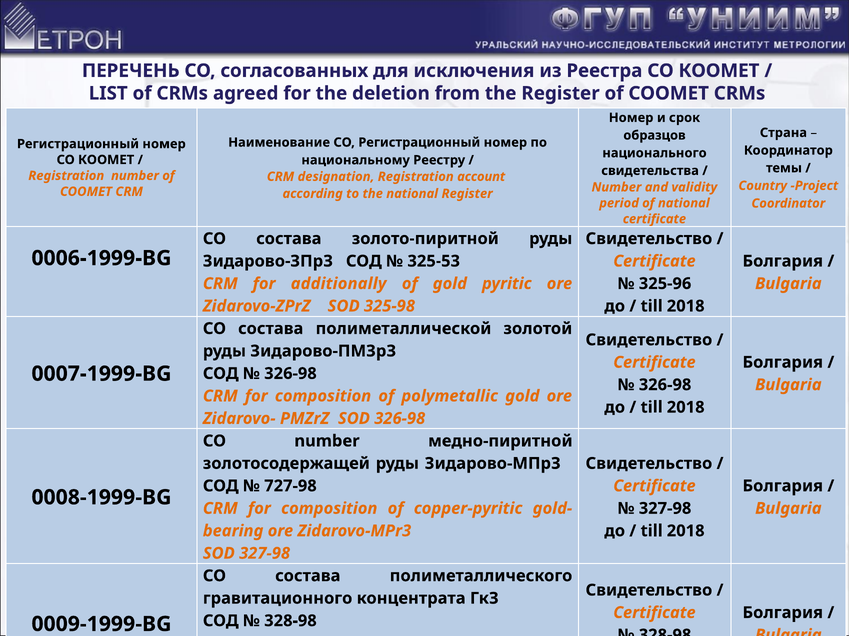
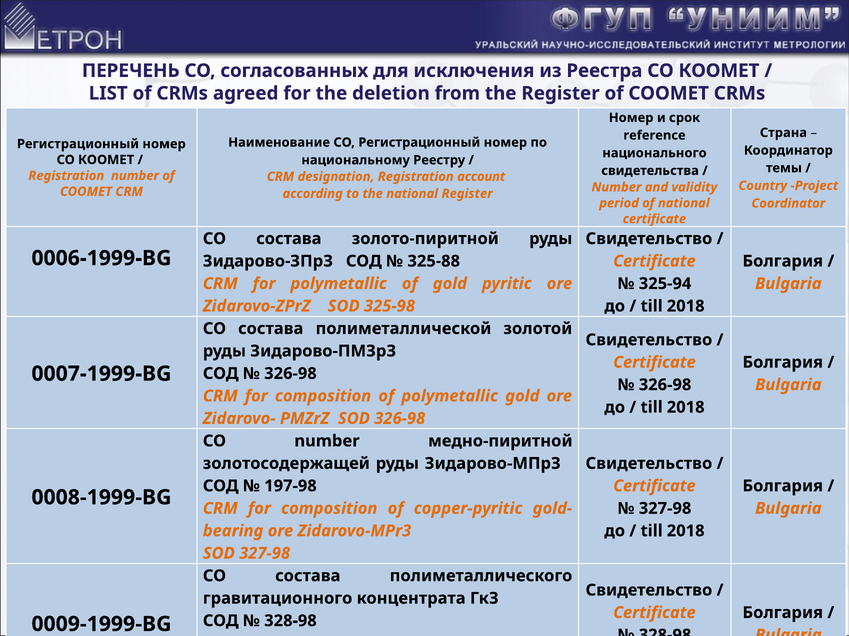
образцов: образцов -> reference (654, 136)
325-53: 325-53 -> 325-88 (434, 261)
for additionally: additionally -> polymetallic (339, 284)
325-96: 325-96 -> 325-94 (665, 284)
727-98: 727-98 -> 197-98 (290, 486)
